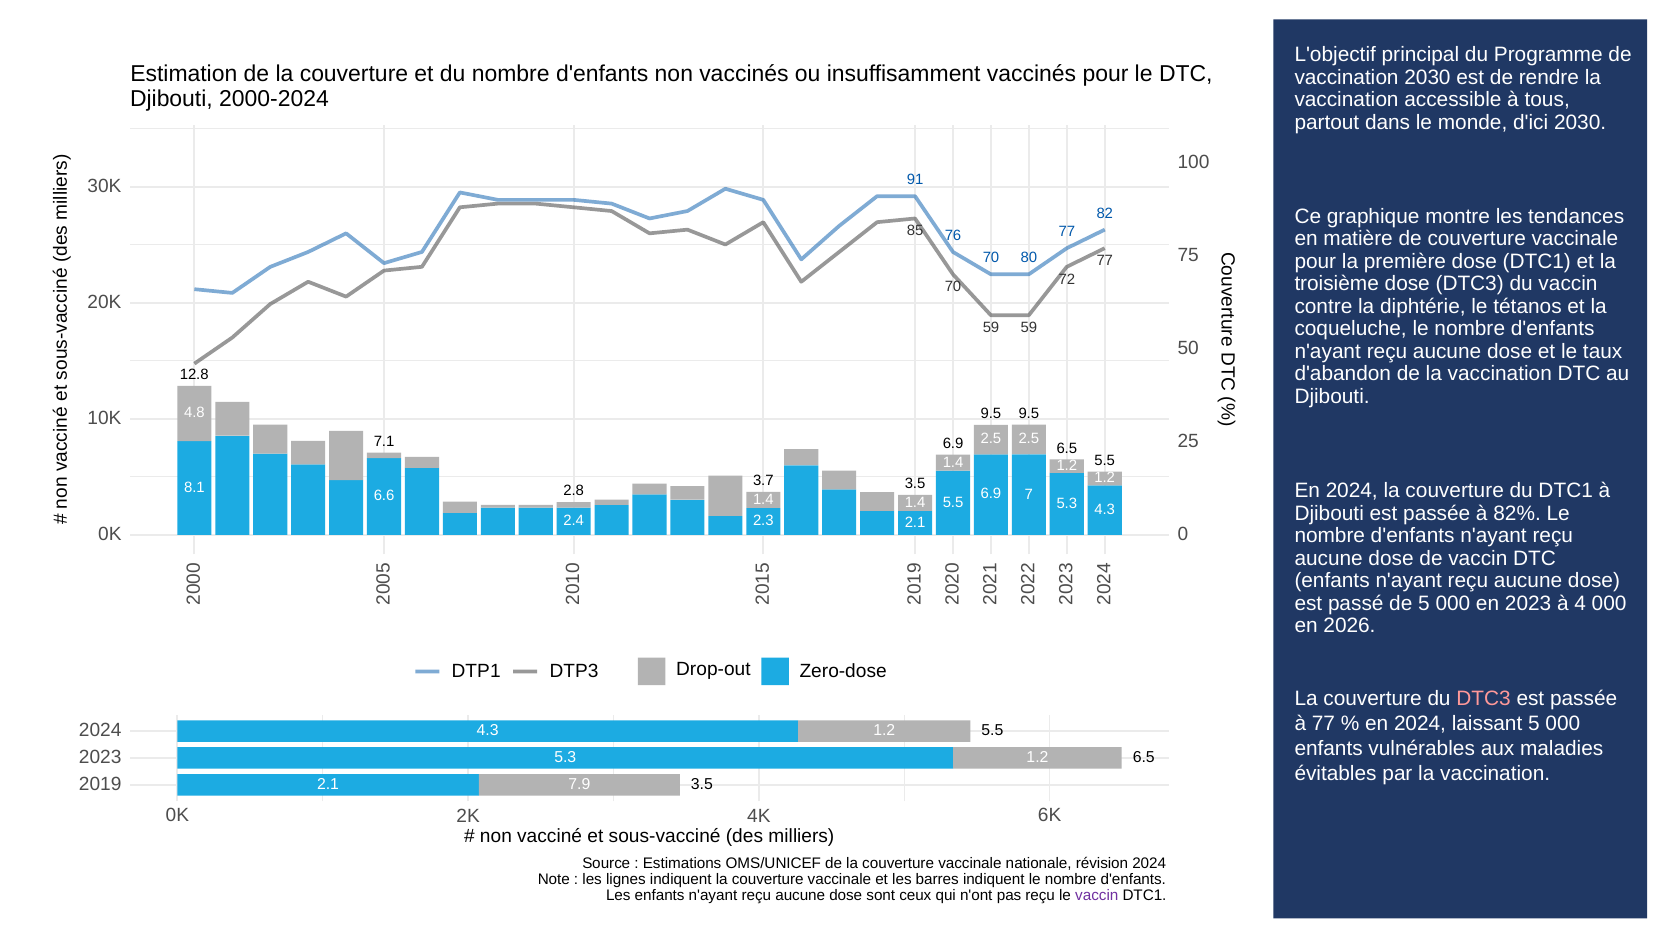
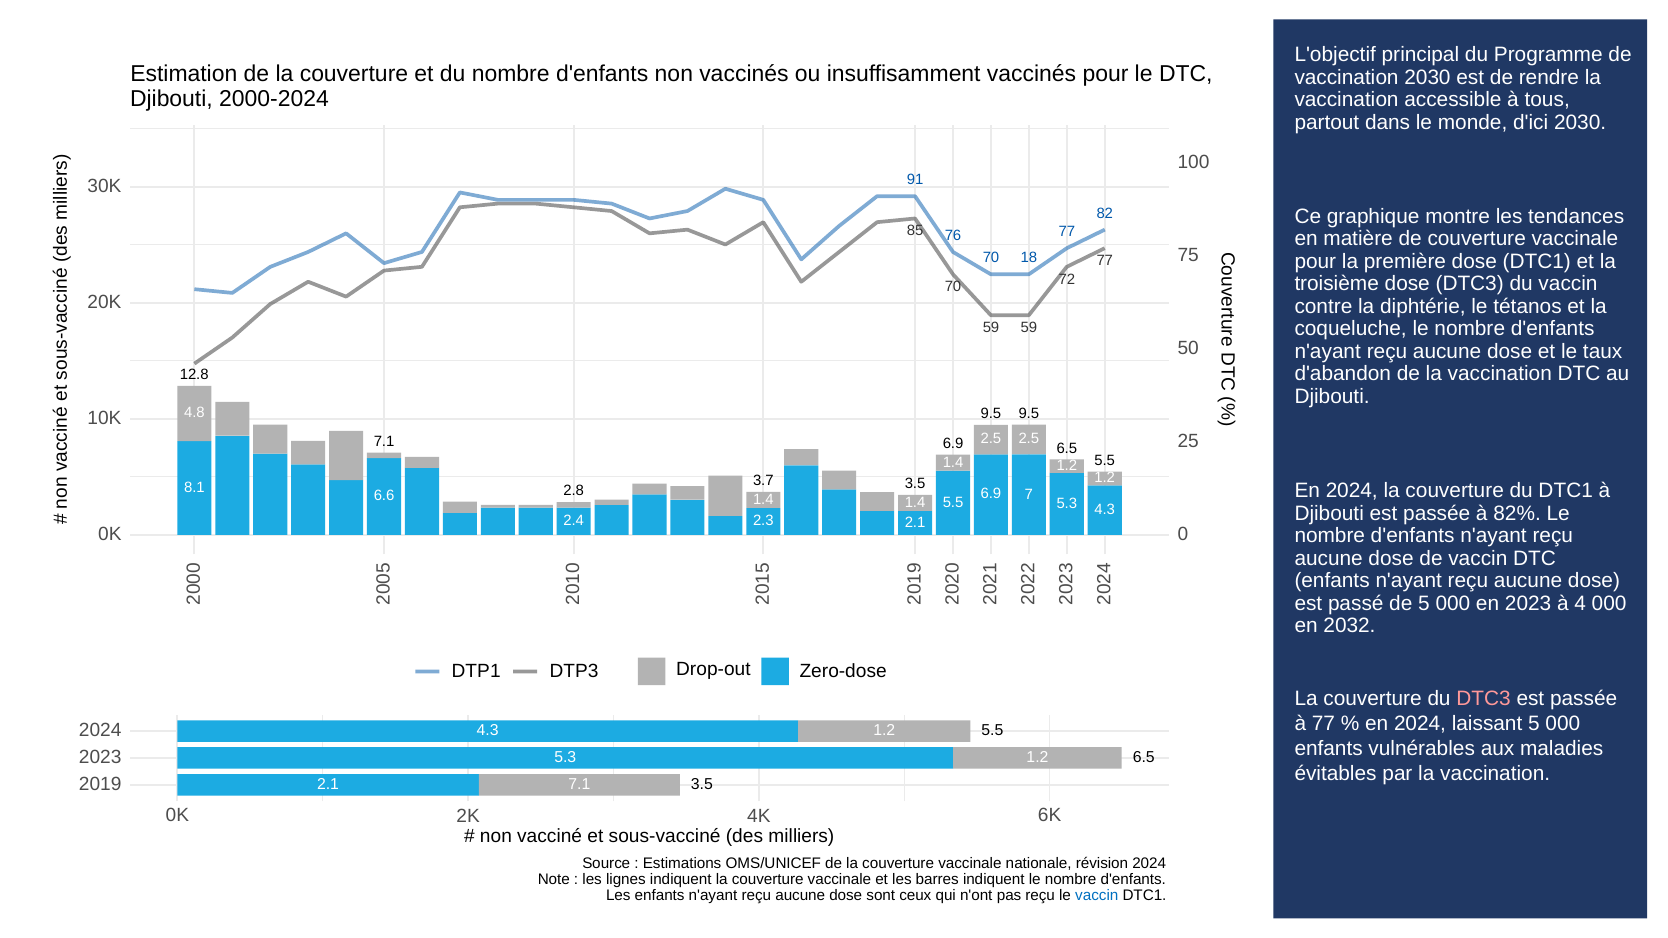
80: 80 -> 18 (1029, 258)
2026: 2026 -> 2032 (1349, 626)
7.9: 7.9 -> 7.1 (579, 785)
vaccin colour: purple -> blue (1097, 896)
